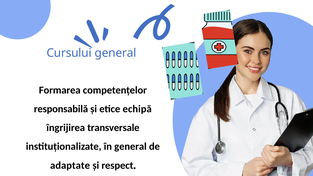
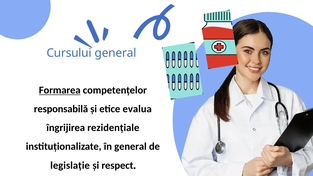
Formarea underline: none -> present (60, 90)
echipă: echipă -> evalua (137, 109)
transversale: transversale -> rezidențiale (113, 128)
adaptate: adaptate -> legislație (70, 165)
